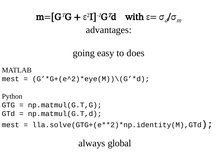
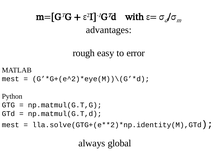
going: going -> rough (84, 53)
does: does -> error (136, 53)
